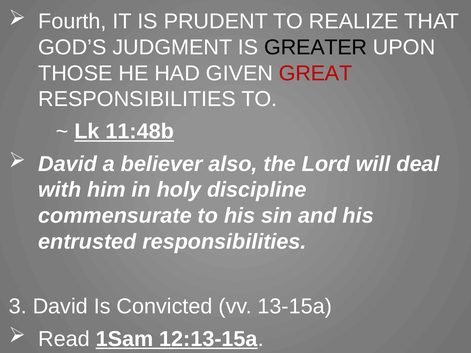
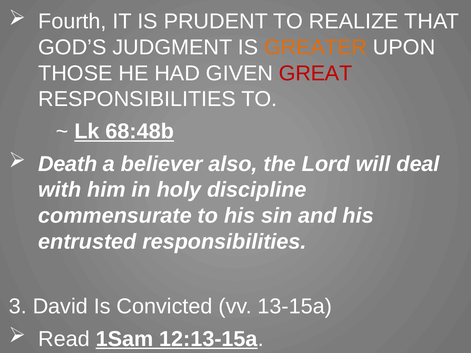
GREATER colour: black -> orange (316, 47)
11:48b: 11:48b -> 68:48b (140, 132)
David: David -> Death (68, 164)
